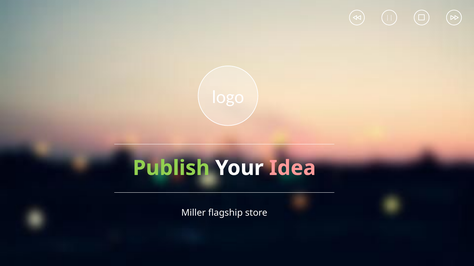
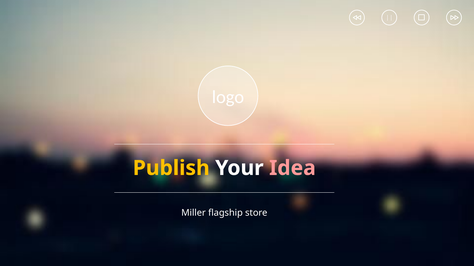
Publish colour: light green -> yellow (171, 168)
